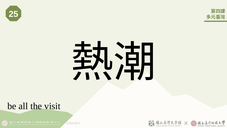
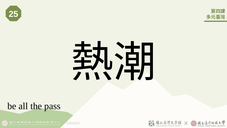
visit: visit -> pass (52, 106)
